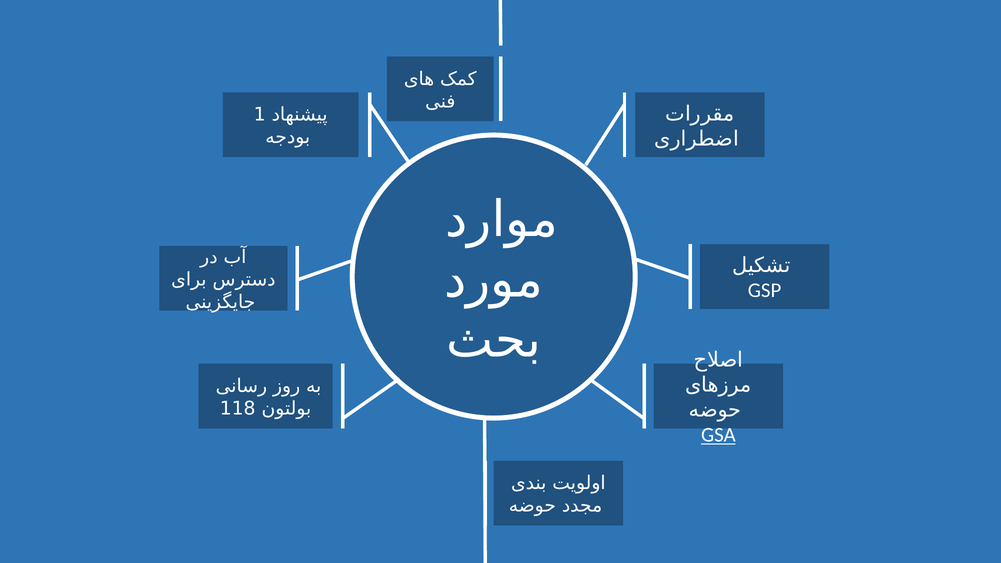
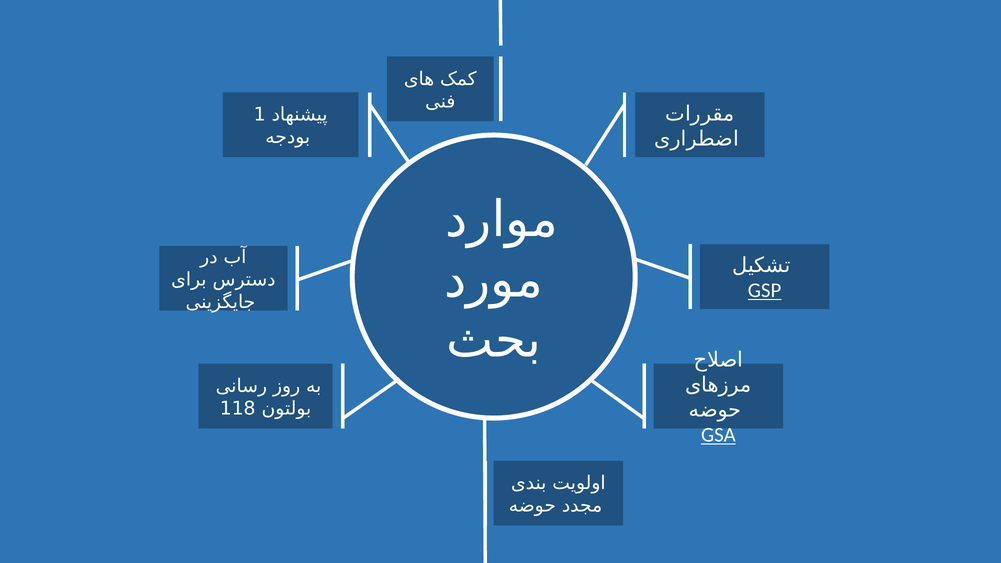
GSP underline: none -> present (765, 291)
